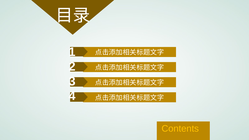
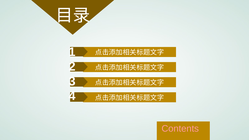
Contents colour: yellow -> pink (180, 129)
